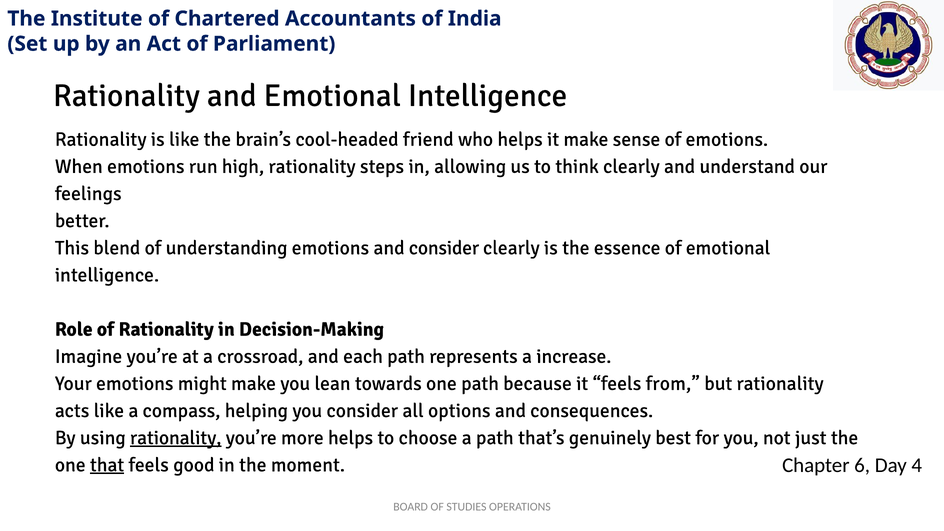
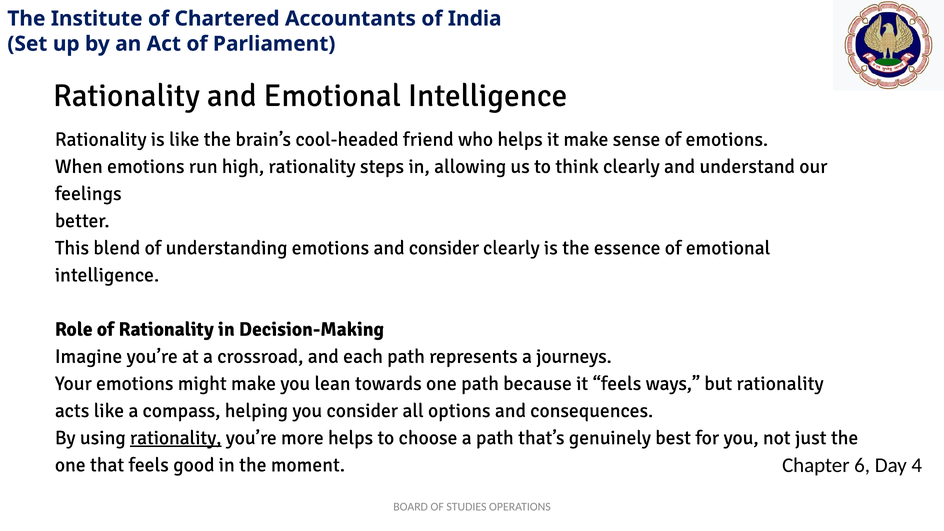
increase: increase -> journeys (574, 356)
from: from -> ways (673, 383)
that underline: present -> none (107, 465)
